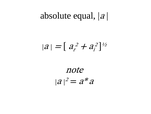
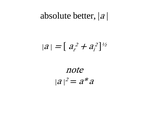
equal: equal -> better (84, 15)
